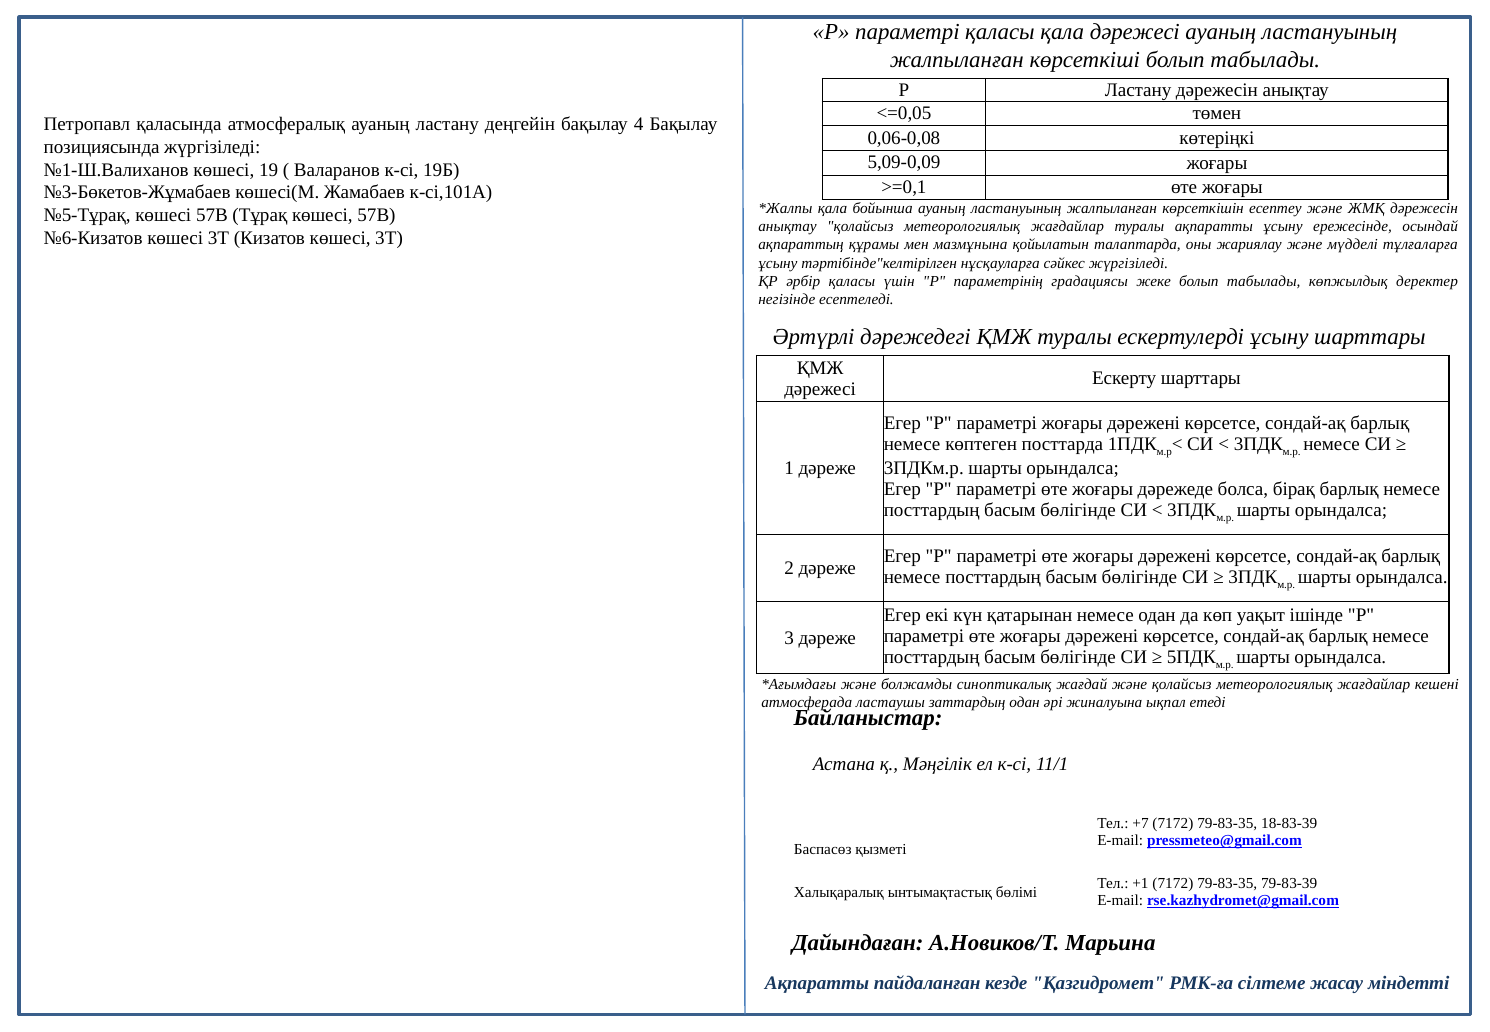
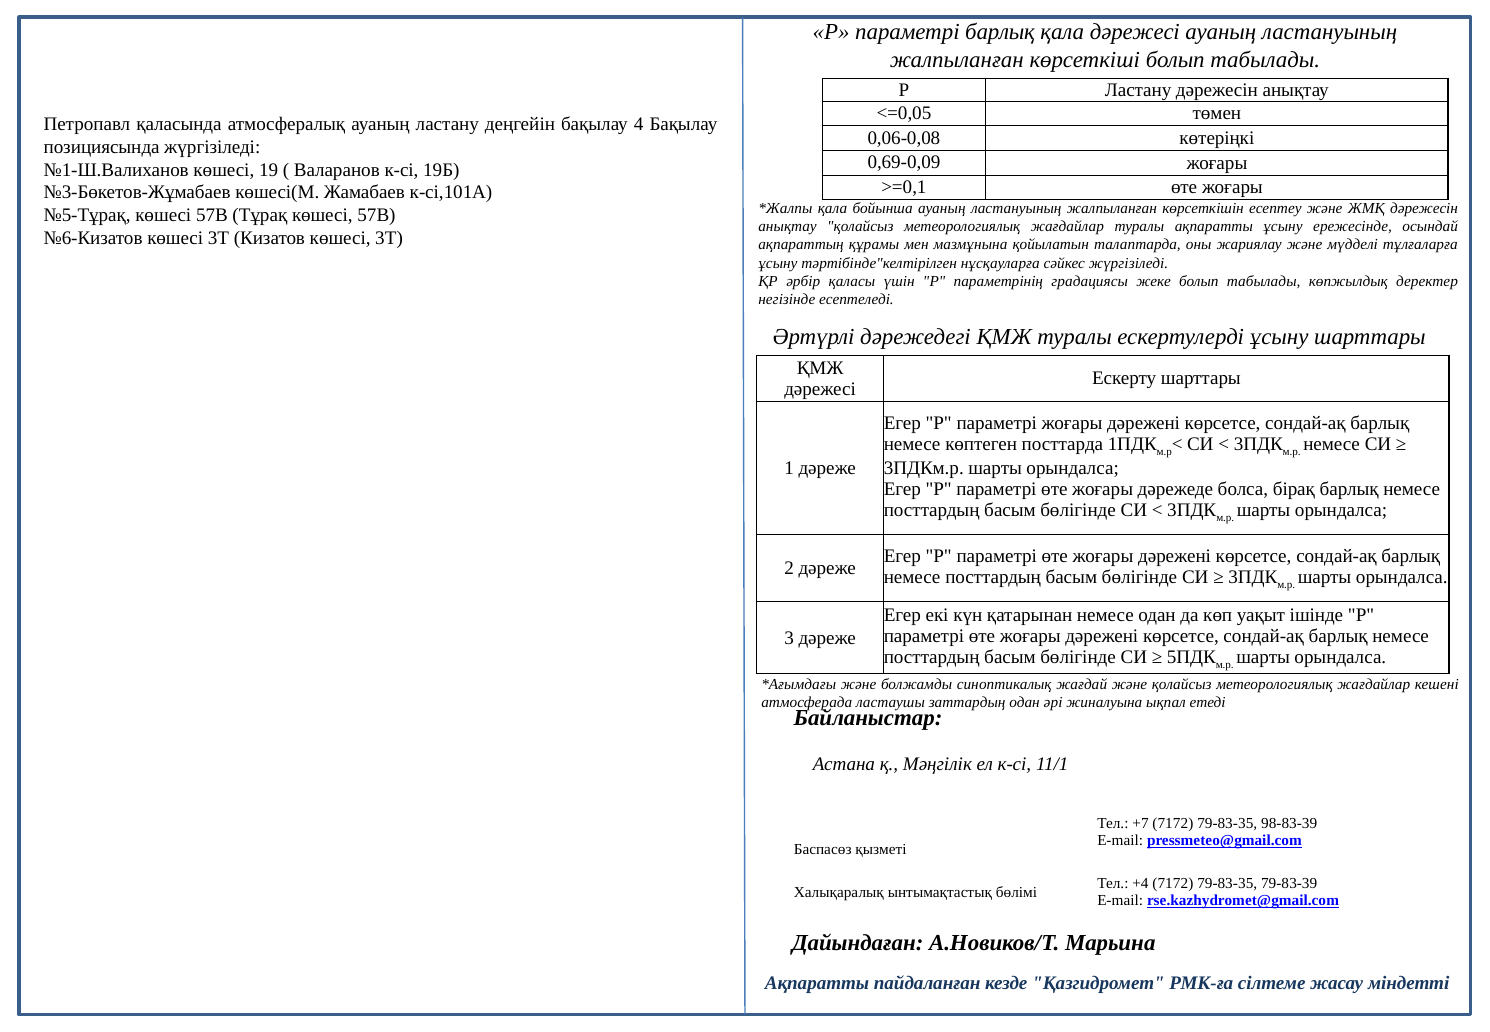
параметрі қаласы: қаласы -> барлық (1000, 32)
5,09-0,09: 5,09-0,09 -> 0,69-0,09 (904, 162)
18-83-39: 18-83-39 -> 98-83-39 (1289, 823)
+1: +1 -> +4 (1140, 883)
